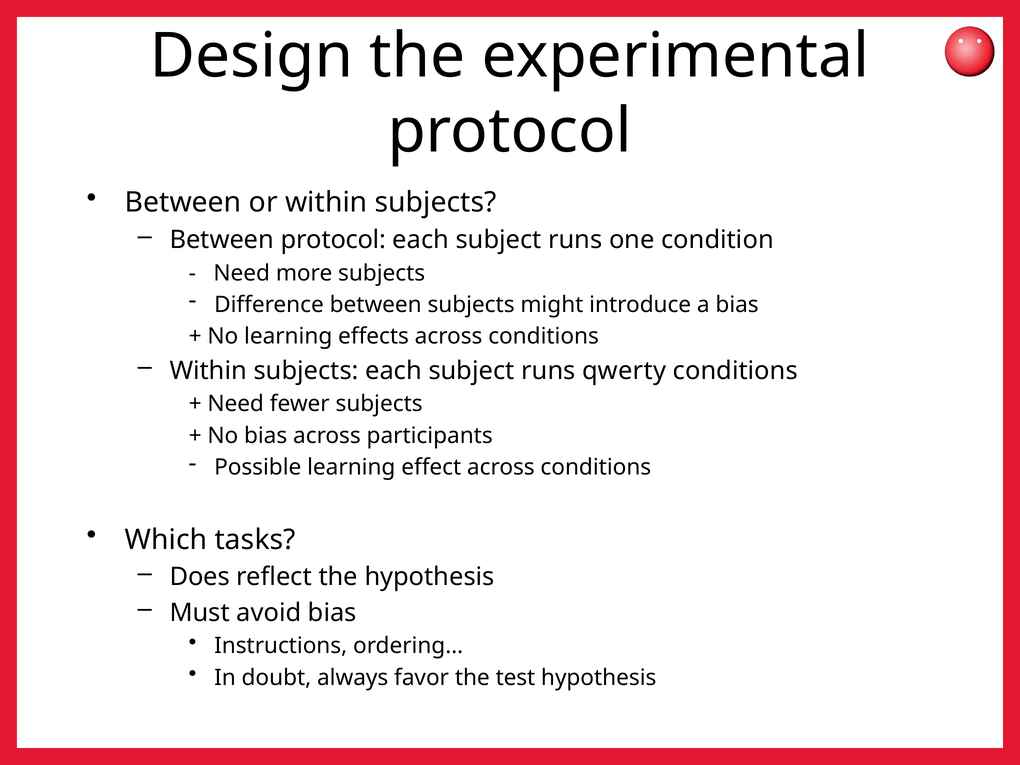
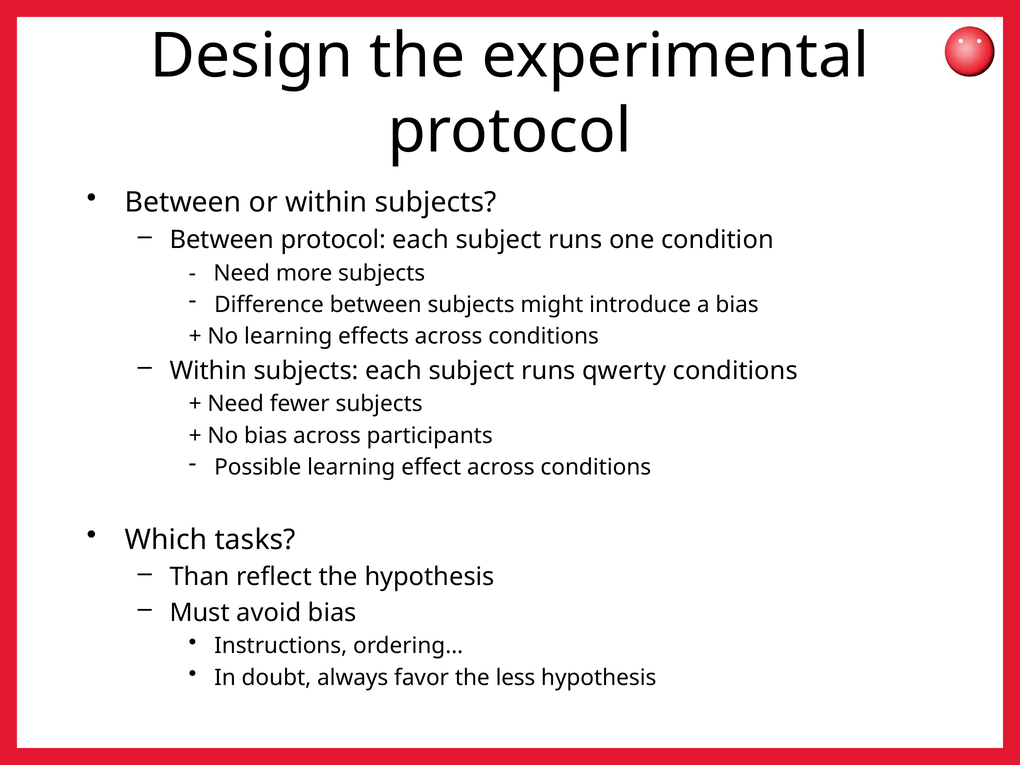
Does: Does -> Than (200, 577)
test: test -> less (515, 678)
